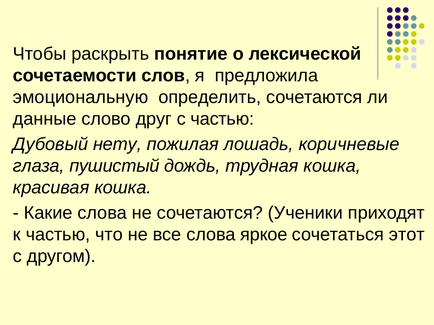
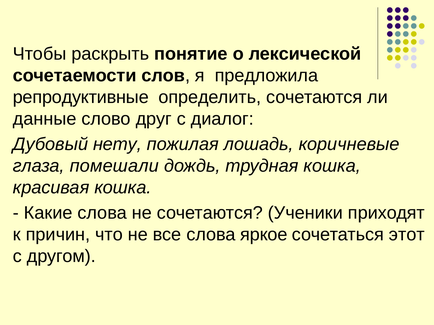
эмоциональную: эмоциональную -> репродуктивные (81, 97)
с частью: частью -> диалог (222, 119)
пушистый: пушистый -> помешали (114, 166)
к частью: частью -> причин (58, 235)
